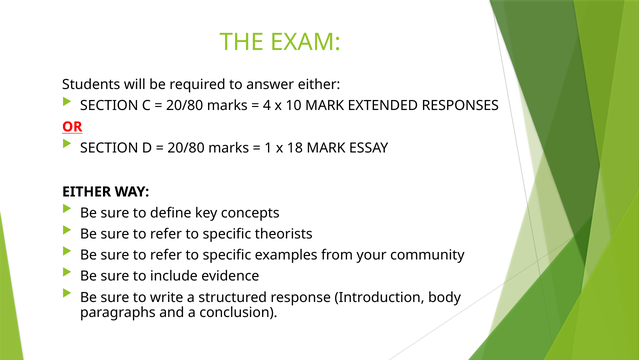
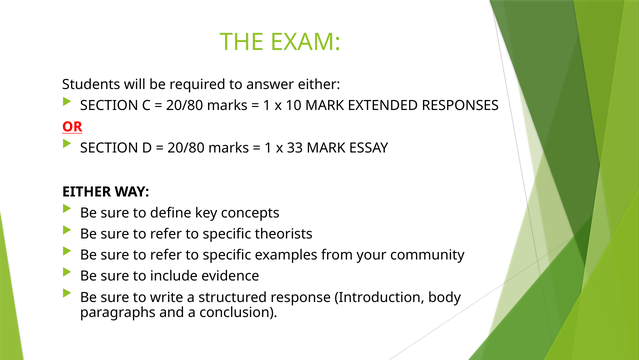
4: 4 -> 1 (267, 106)
18: 18 -> 33 (295, 148)
